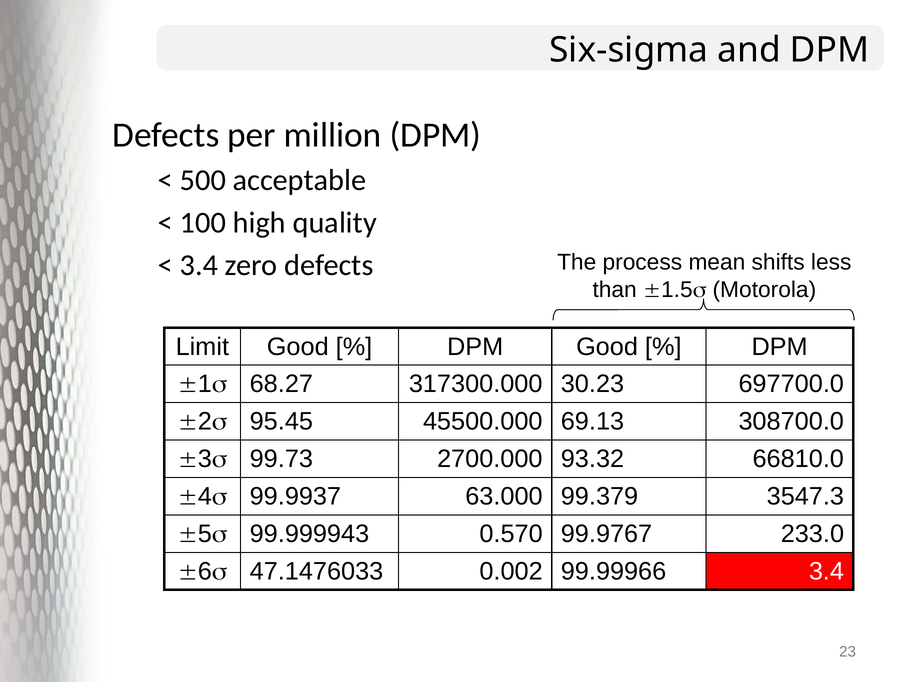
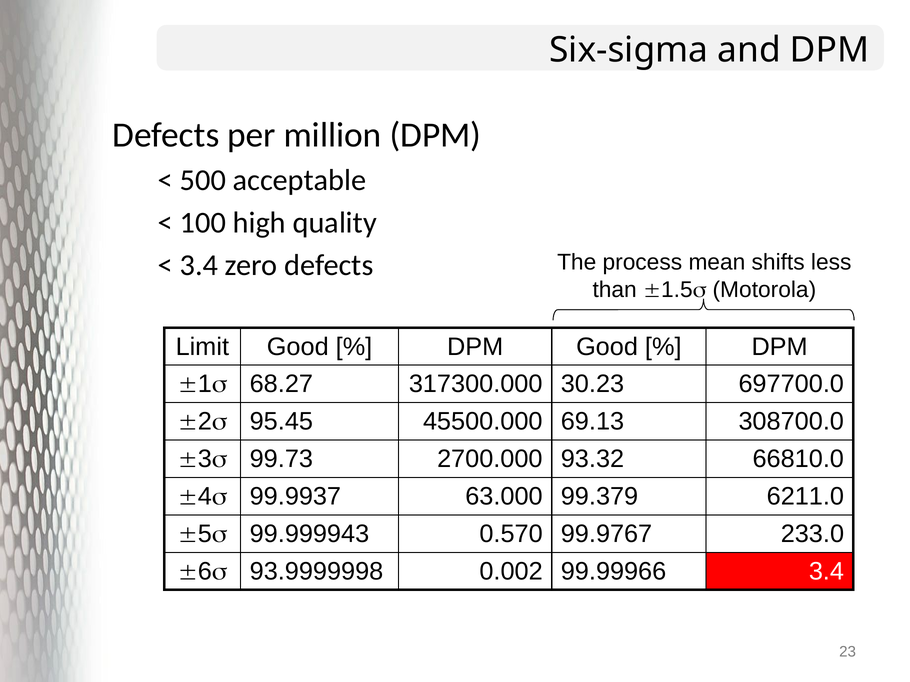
3547.3: 3547.3 -> 6211.0 (805, 497)
47.1476033: 47.1476033 -> 93.9999998 (317, 572)
